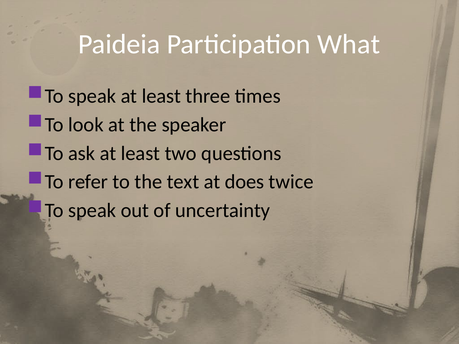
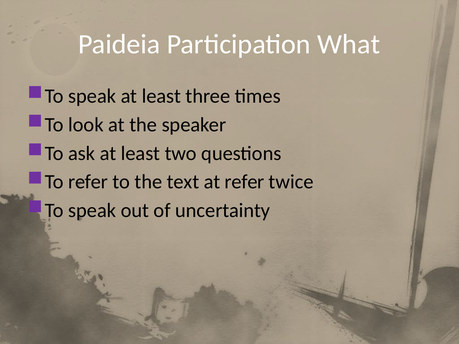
at does: does -> refer (244, 182)
